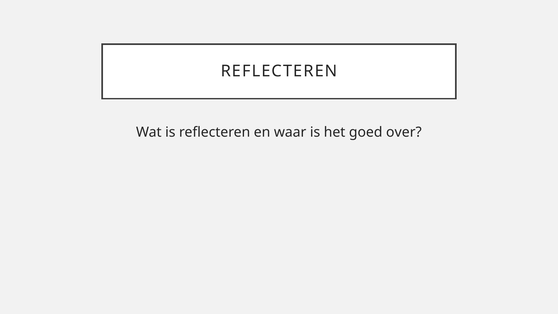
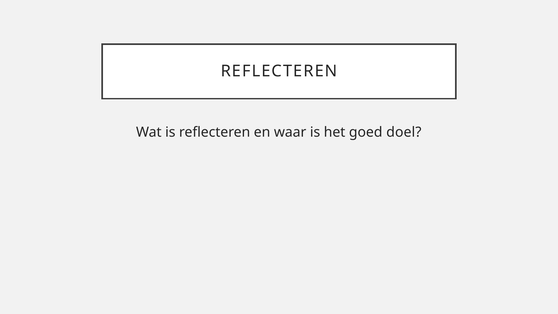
over: over -> doel (404, 132)
